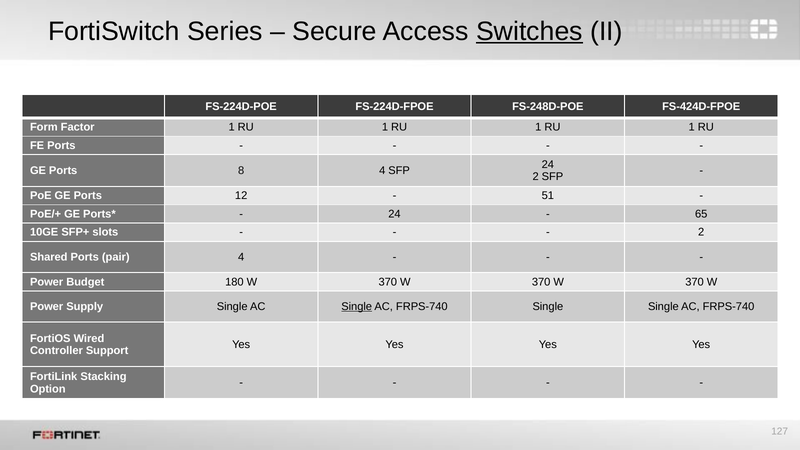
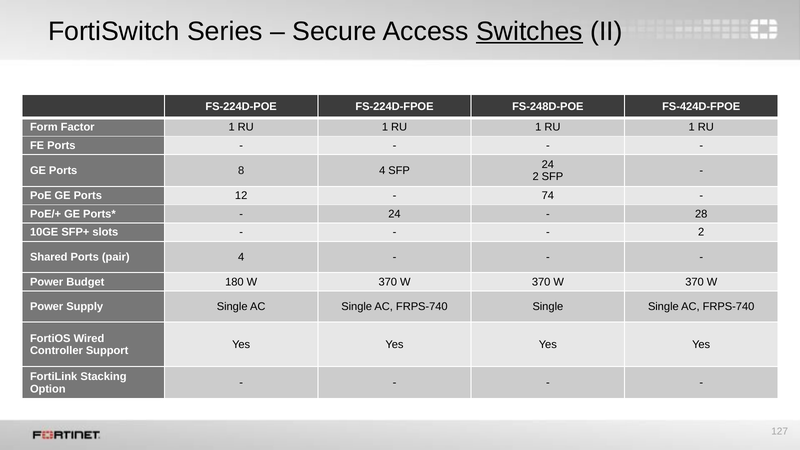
51: 51 -> 74 (548, 196)
65: 65 -> 28 (701, 214)
Single underline: present -> none (357, 307)
